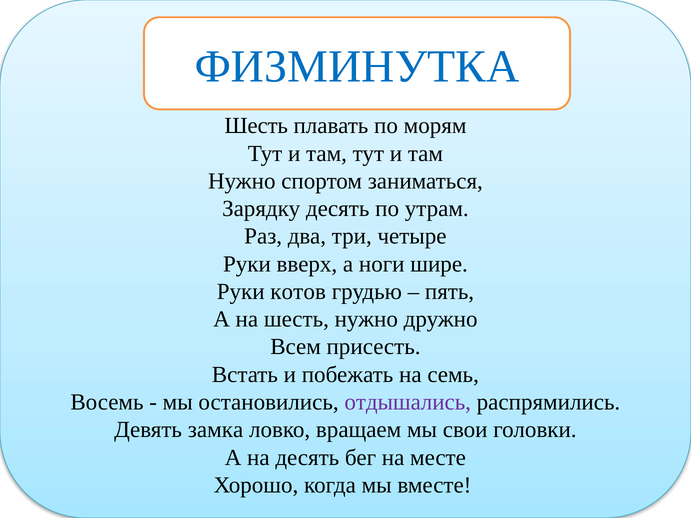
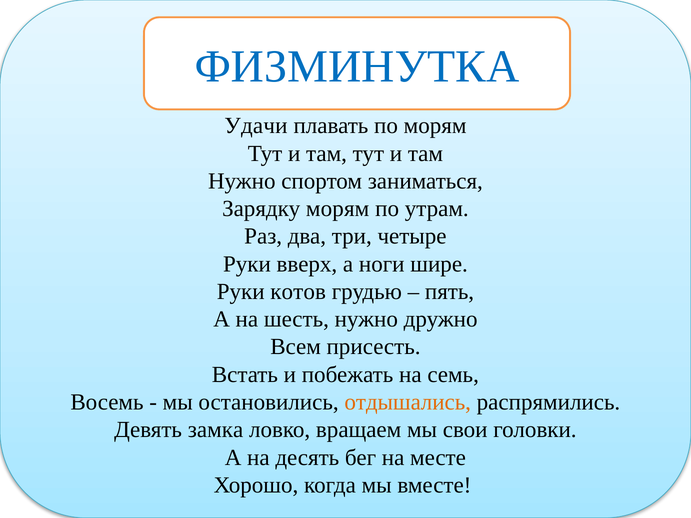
Шесть: Шесть -> Удачи (256, 126)
Зарядку десять: десять -> морям (338, 209)
отдышались colour: purple -> orange (408, 402)
